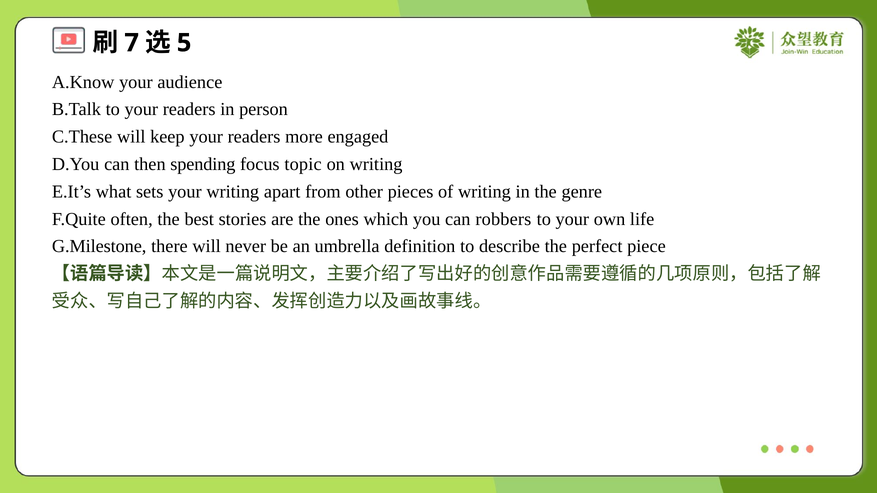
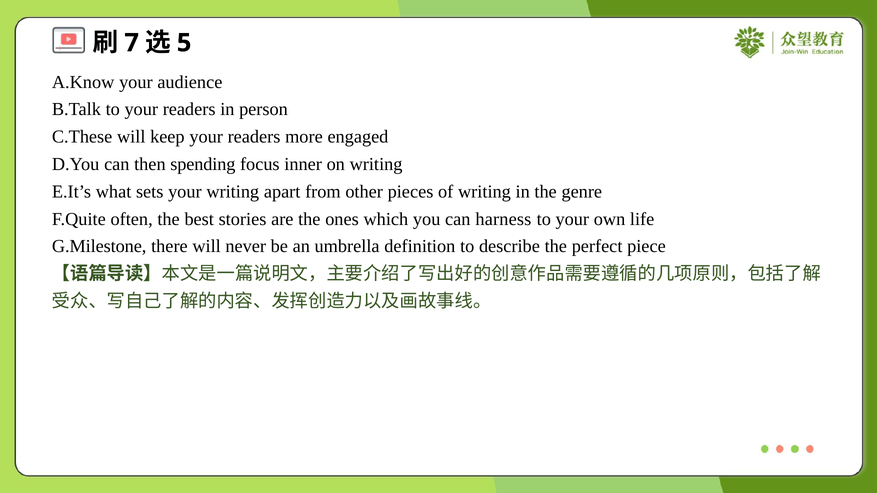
topic: topic -> inner (303, 164)
robbers: robbers -> harness (503, 219)
